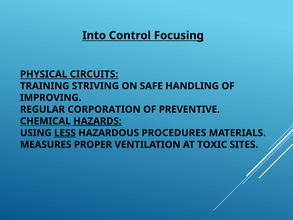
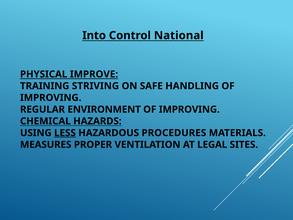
Focusing: Focusing -> National (179, 35)
CIRCUITS: CIRCUITS -> IMPROVE (94, 74)
CORPORATION: CORPORATION -> ENVIRONMENT (104, 109)
PREVENTIVE: PREVENTIVE -> IMPROVING (189, 109)
HAZARDS underline: present -> none (97, 121)
TOXIC: TOXIC -> LEGAL (212, 144)
